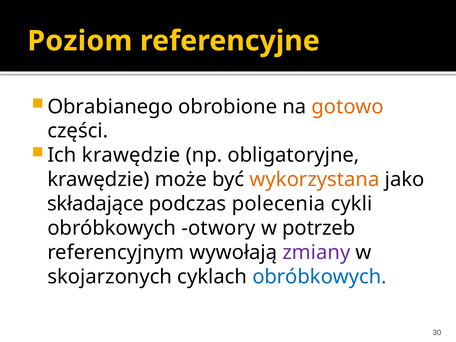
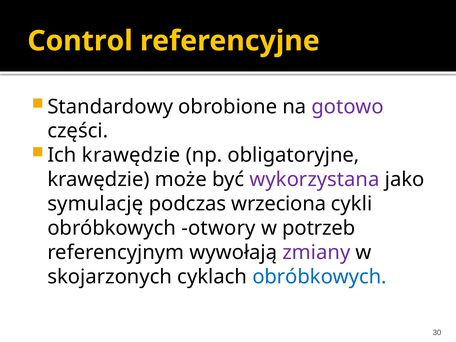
Poziom: Poziom -> Control (80, 41)
Obrabianego: Obrabianego -> Standardowy (110, 107)
gotowo colour: orange -> purple (348, 107)
wykorzystana colour: orange -> purple (315, 180)
składające: składające -> symulację (95, 204)
polecenia: polecenia -> wrzeciona (279, 204)
